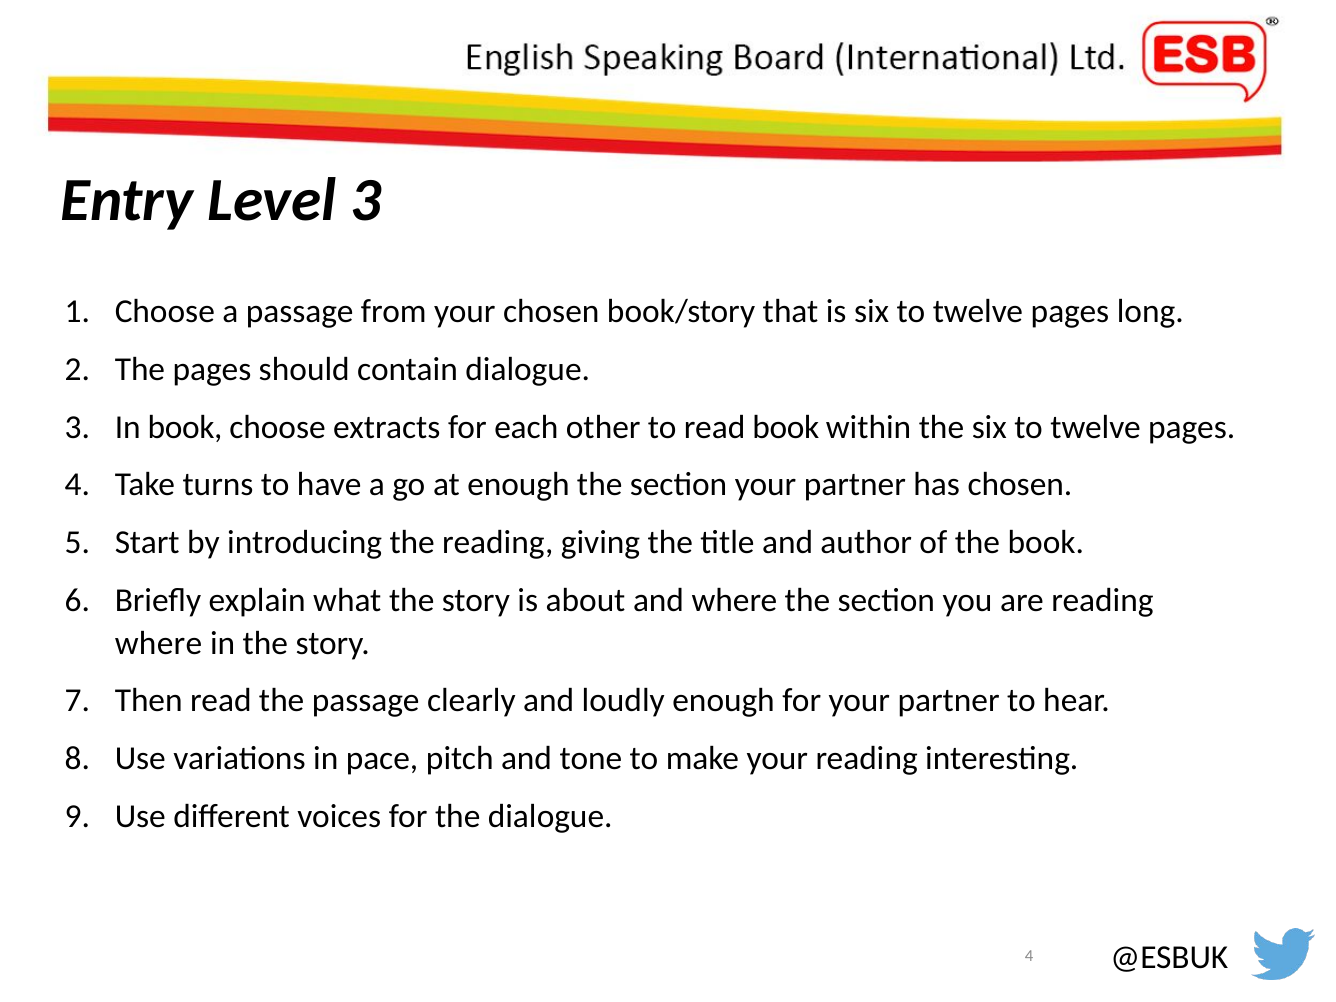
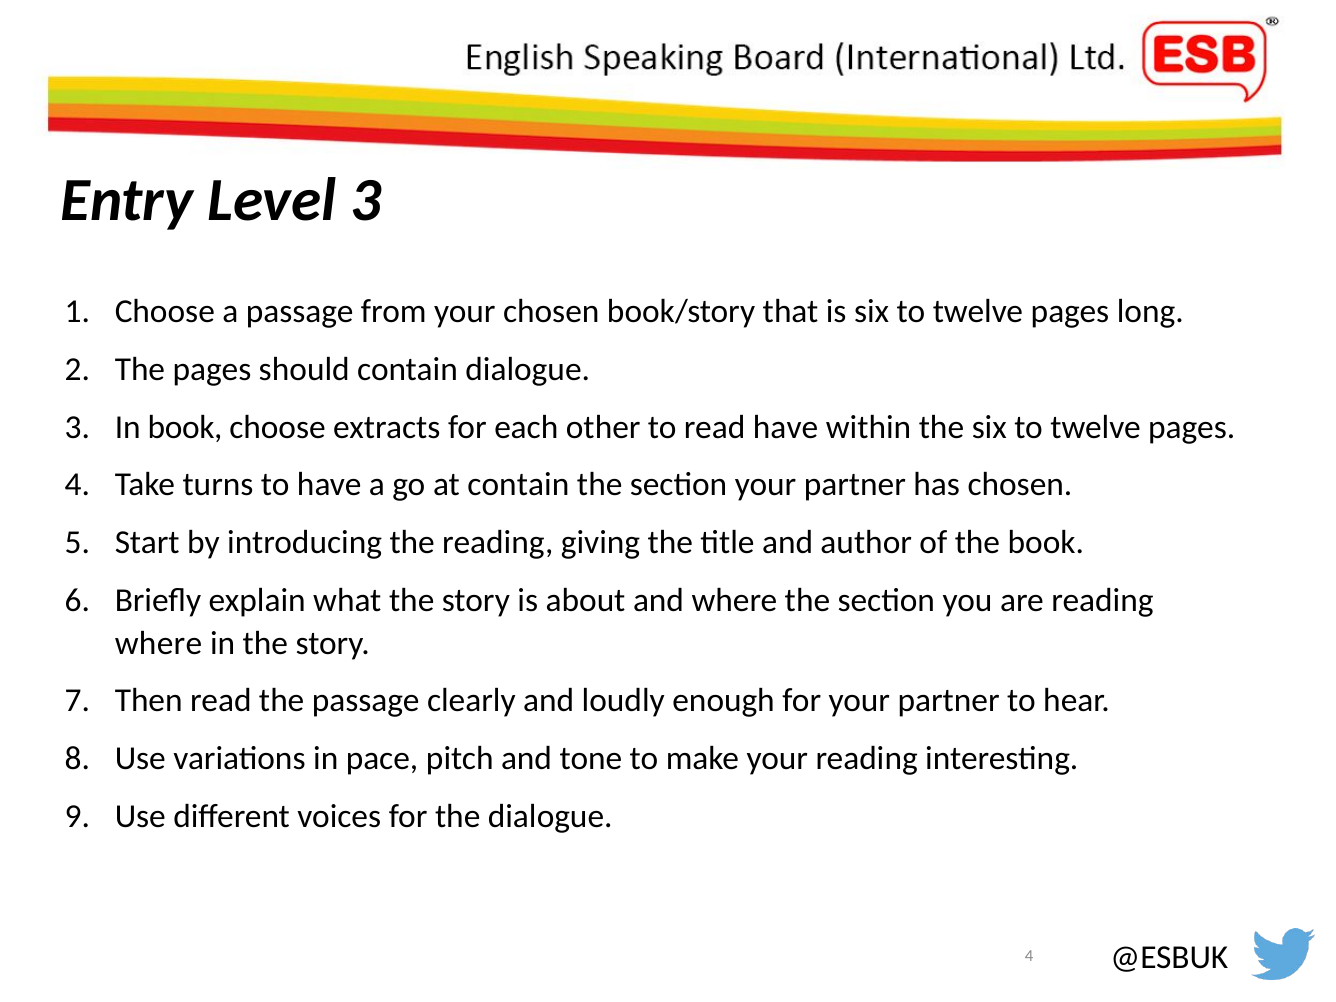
read book: book -> have (786, 427)
at enough: enough -> contain (518, 485)
